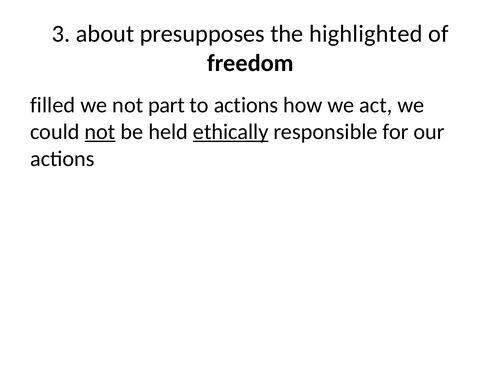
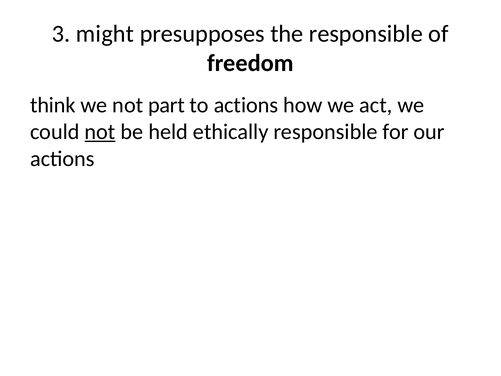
about: about -> might (105, 34)
the highlighted: highlighted -> responsible (366, 34)
filled: filled -> think (53, 105)
ethically underline: present -> none (231, 132)
